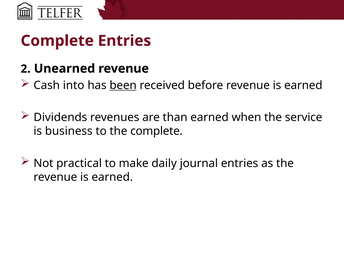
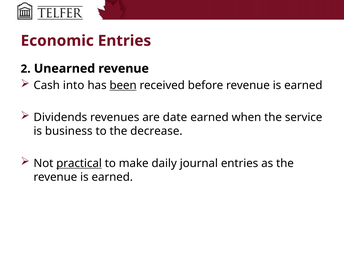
Complete: Complete -> Economic (57, 41)
than: than -> date (175, 117)
the complete: complete -> decrease (156, 131)
practical underline: none -> present (79, 163)
